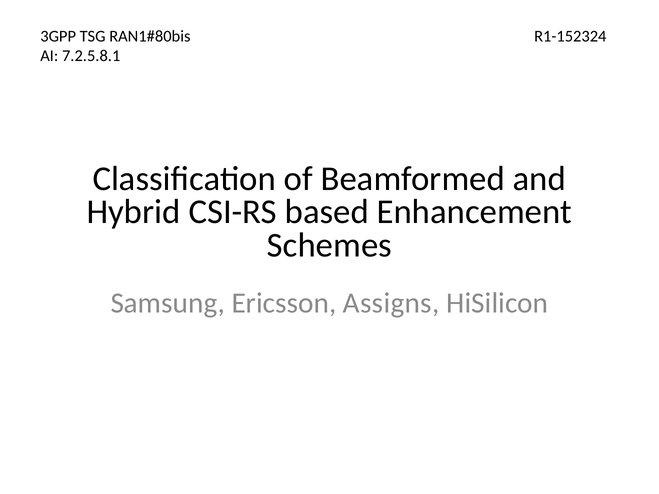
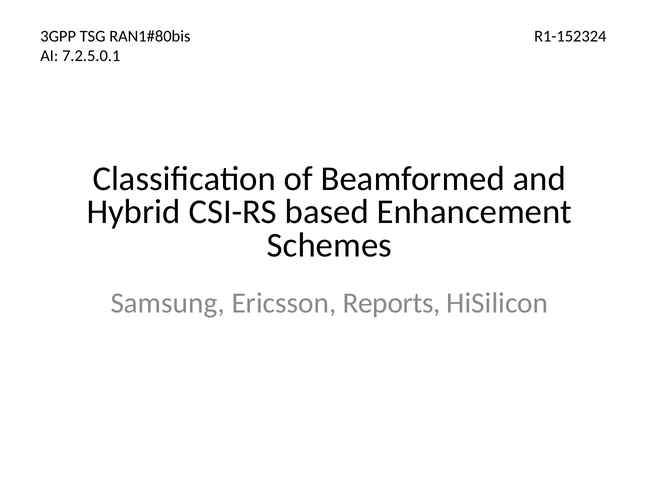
7.2.5.8.1: 7.2.5.8.1 -> 7.2.5.0.1 (91, 56)
Assigns: Assigns -> Reports (392, 303)
